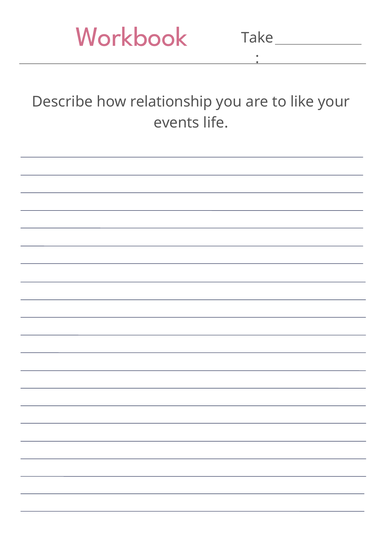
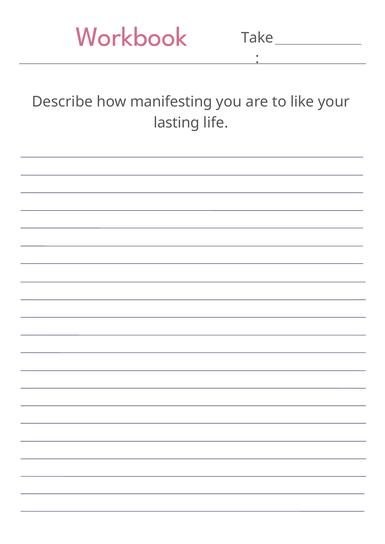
relationship: relationship -> manifesting (171, 102)
events: events -> lasting (177, 123)
